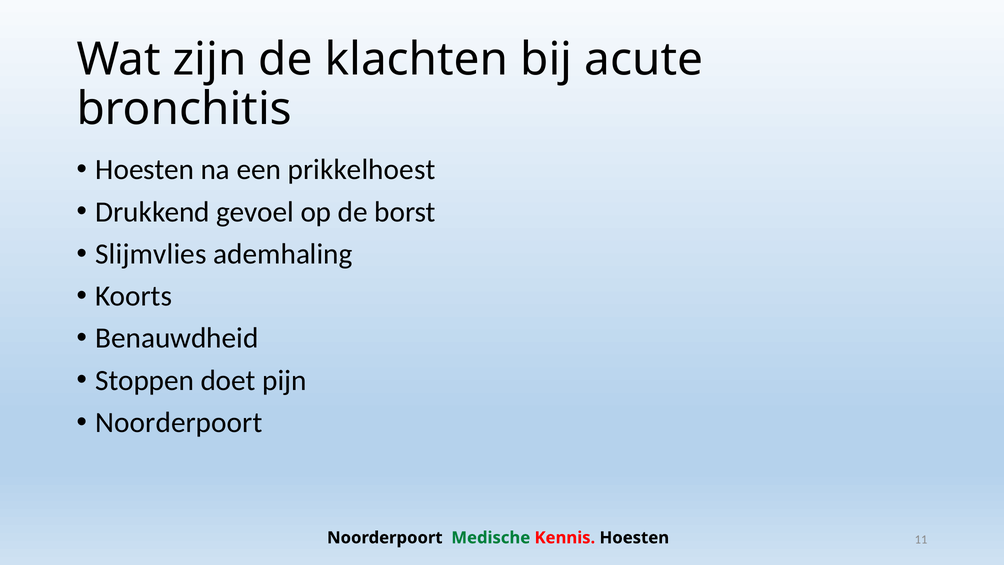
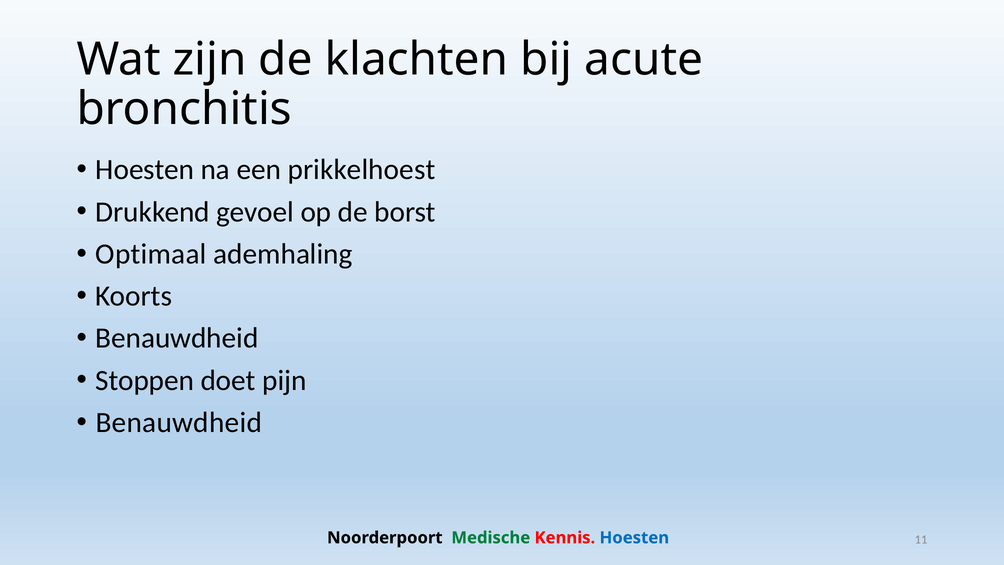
Slijmvlies: Slijmvlies -> Optimaal (151, 254)
Noorderpoort: Noorderpoort -> Benauwdheid (179, 422)
Hoesten colour: black -> blue (634, 538)
